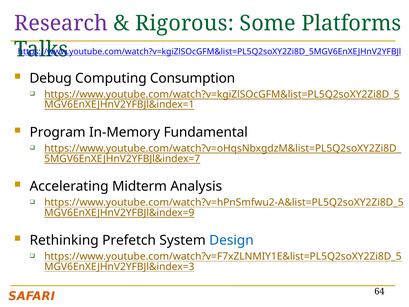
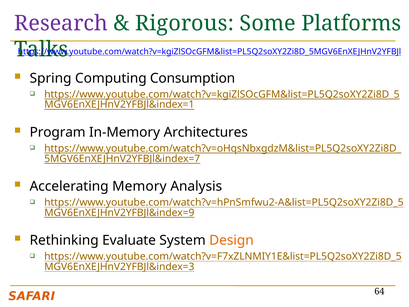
Debug: Debug -> Spring (51, 78)
Fundamental: Fundamental -> Architectures (206, 132)
Midterm: Midterm -> Memory (139, 186)
Prefetch: Prefetch -> Evaluate (129, 240)
Design colour: blue -> orange (231, 240)
